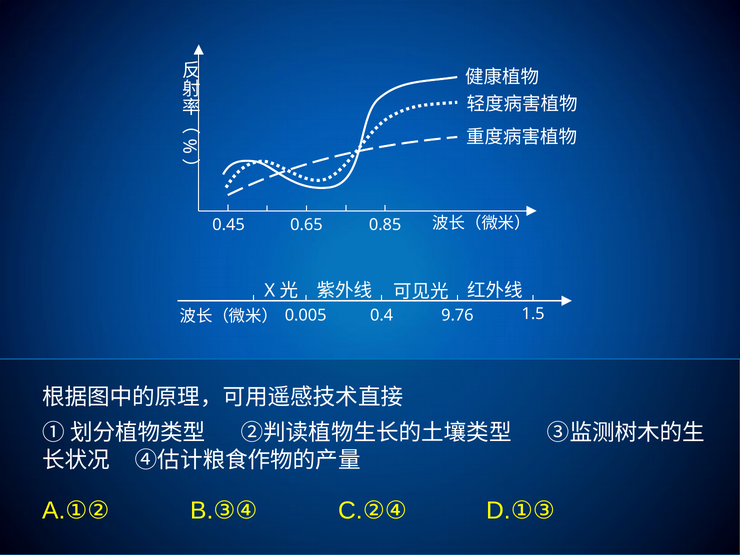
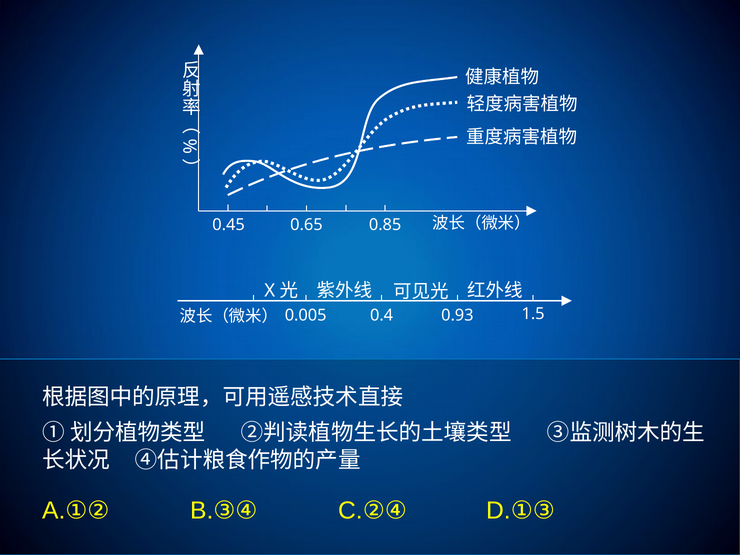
9.76: 9.76 -> 0.93 (457, 315)
